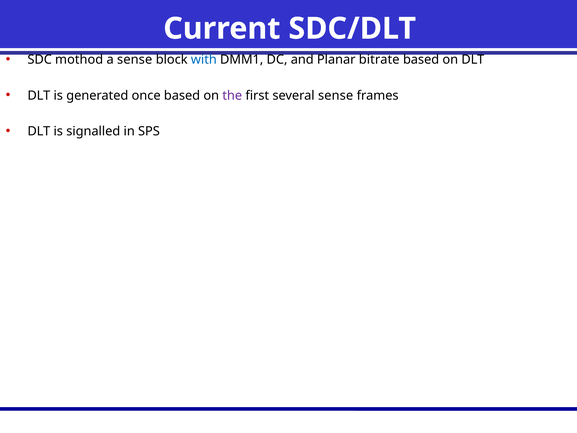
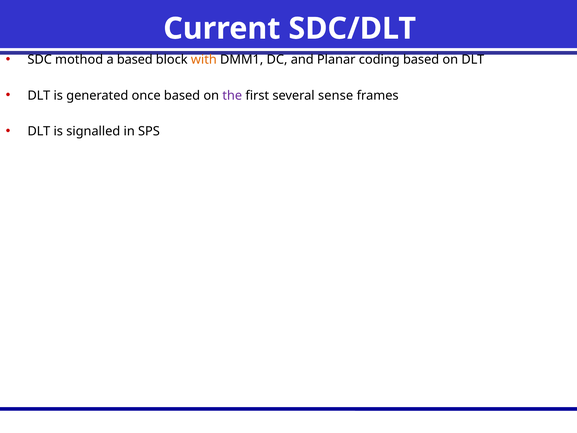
a sense: sense -> based (135, 60)
with colour: blue -> orange (204, 60)
bitrate: bitrate -> coding (379, 60)
